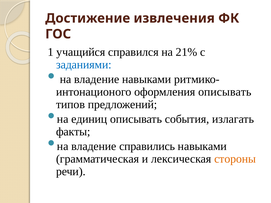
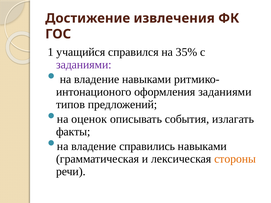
21%: 21% -> 35% (186, 52)
заданиями colour: blue -> purple (84, 65)
оформления описывать: описывать -> заданиями (225, 92)
единиц: единиц -> оценок (89, 119)
